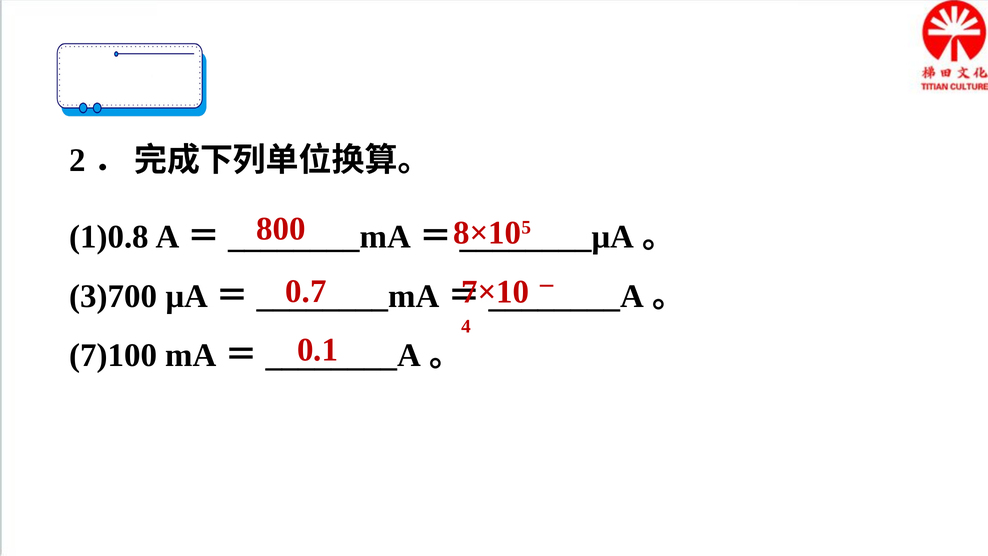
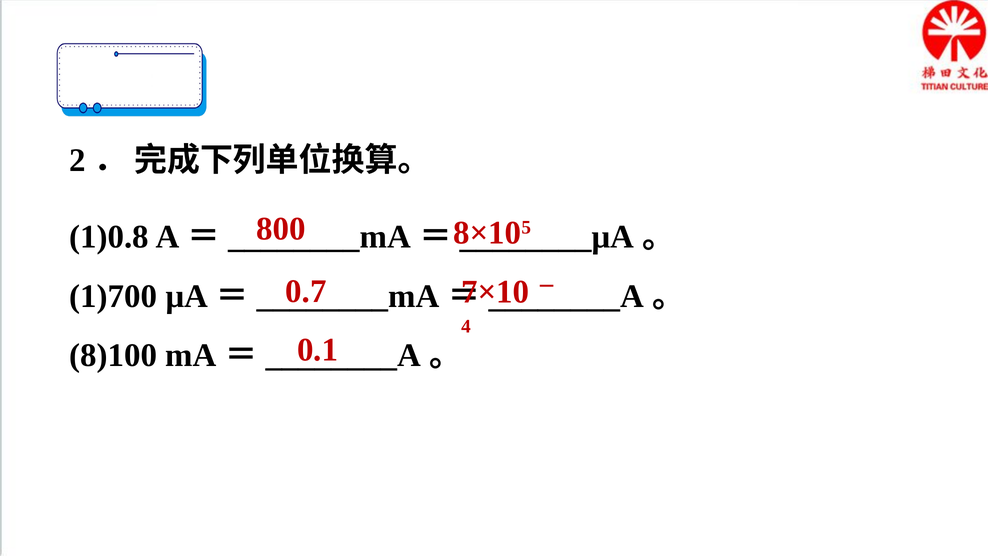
3)700: 3)700 -> 1)700 (113, 296)
7)100: 7)100 -> 8)100 (113, 355)
